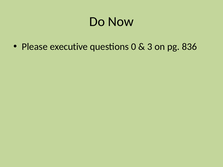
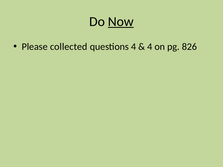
Now underline: none -> present (121, 22)
executive: executive -> collected (69, 47)
questions 0: 0 -> 4 (134, 47)
3: 3 -> 4 (150, 47)
836: 836 -> 826 (189, 47)
